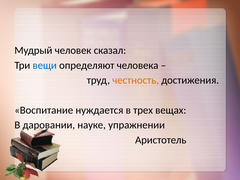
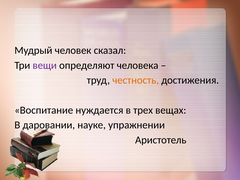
вещи colour: blue -> purple (45, 65)
